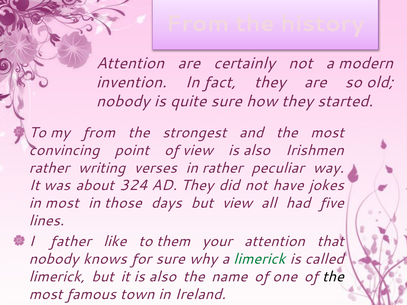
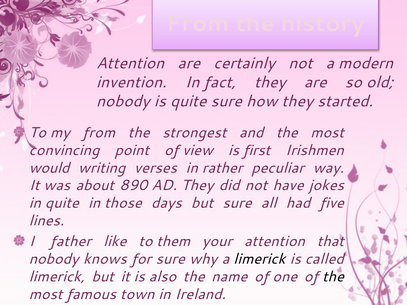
view is also: also -> first (257, 150)
rather: rather -> would (49, 168)
324: 324 -> 890 (133, 186)
in most: most -> quite (62, 203)
but view: view -> sure (237, 203)
limerick colour: green -> black (259, 259)
